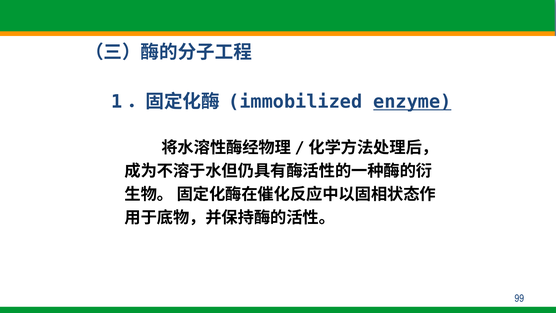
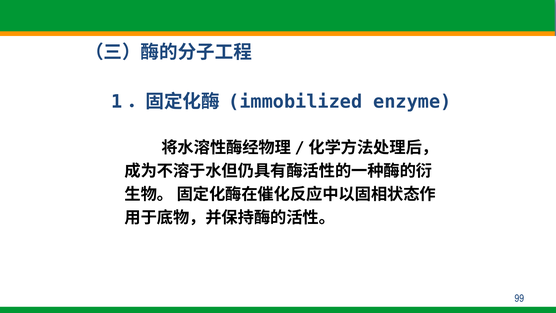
enzyme underline: present -> none (412, 102)
